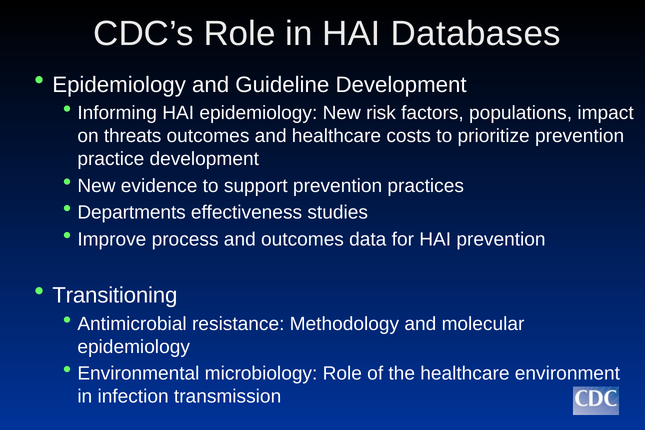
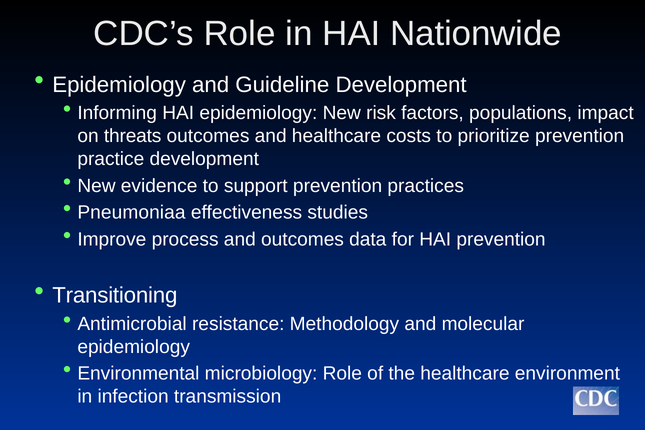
Databases: Databases -> Nationwide (476, 33)
Departments: Departments -> Pneumoniaa (131, 213)
